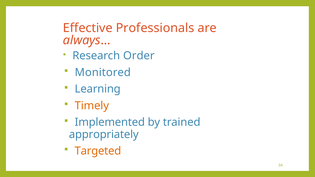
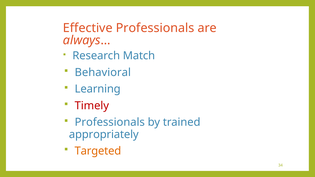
Order: Order -> Match (139, 56)
Monitored: Monitored -> Behavioral (103, 73)
Timely colour: orange -> red (92, 106)
Implemented: Implemented -> Professionals (110, 122)
